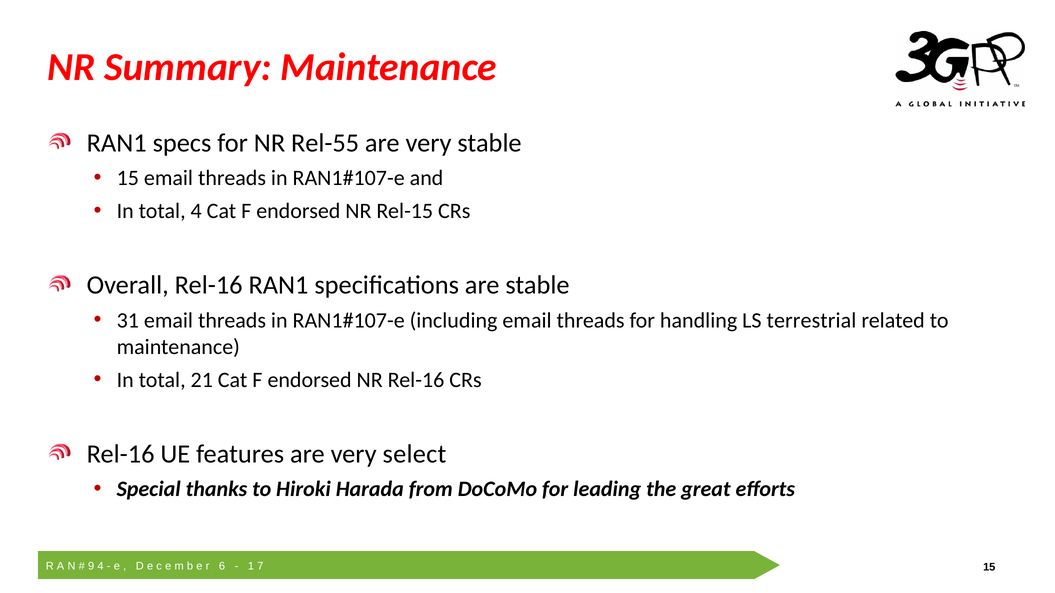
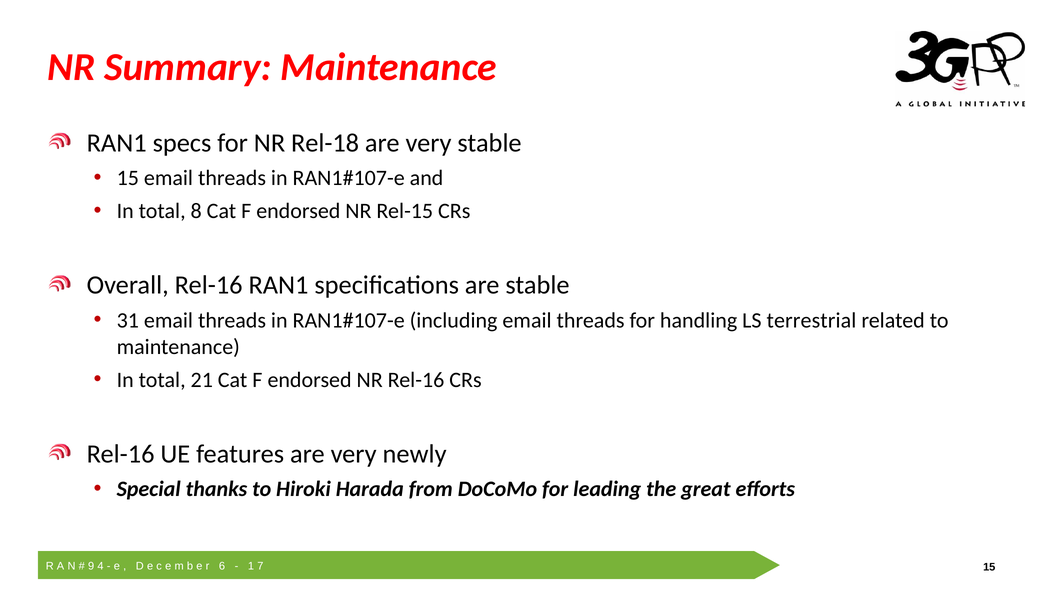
Rel-55: Rel-55 -> Rel-18 (325, 143)
total 4: 4 -> 8 (196, 211)
select: select -> newly (415, 454)
